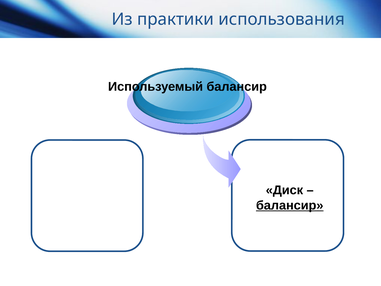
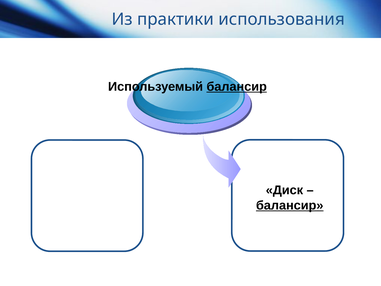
балансир underline: none -> present (237, 87)
